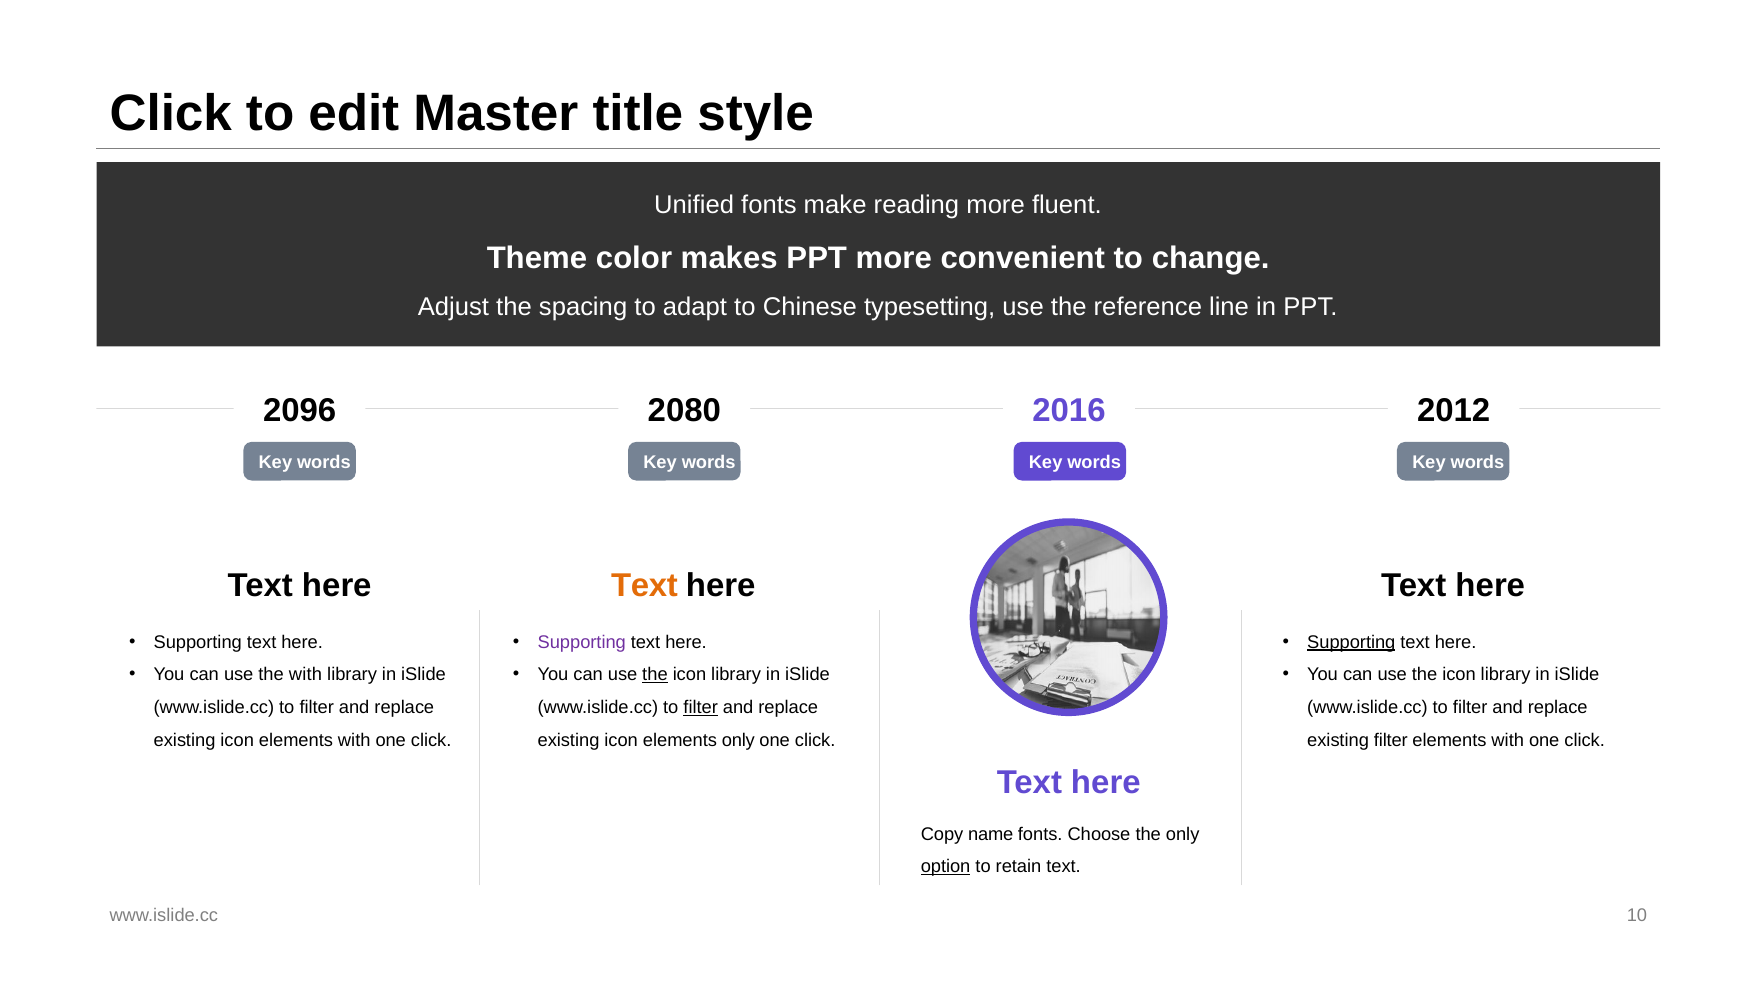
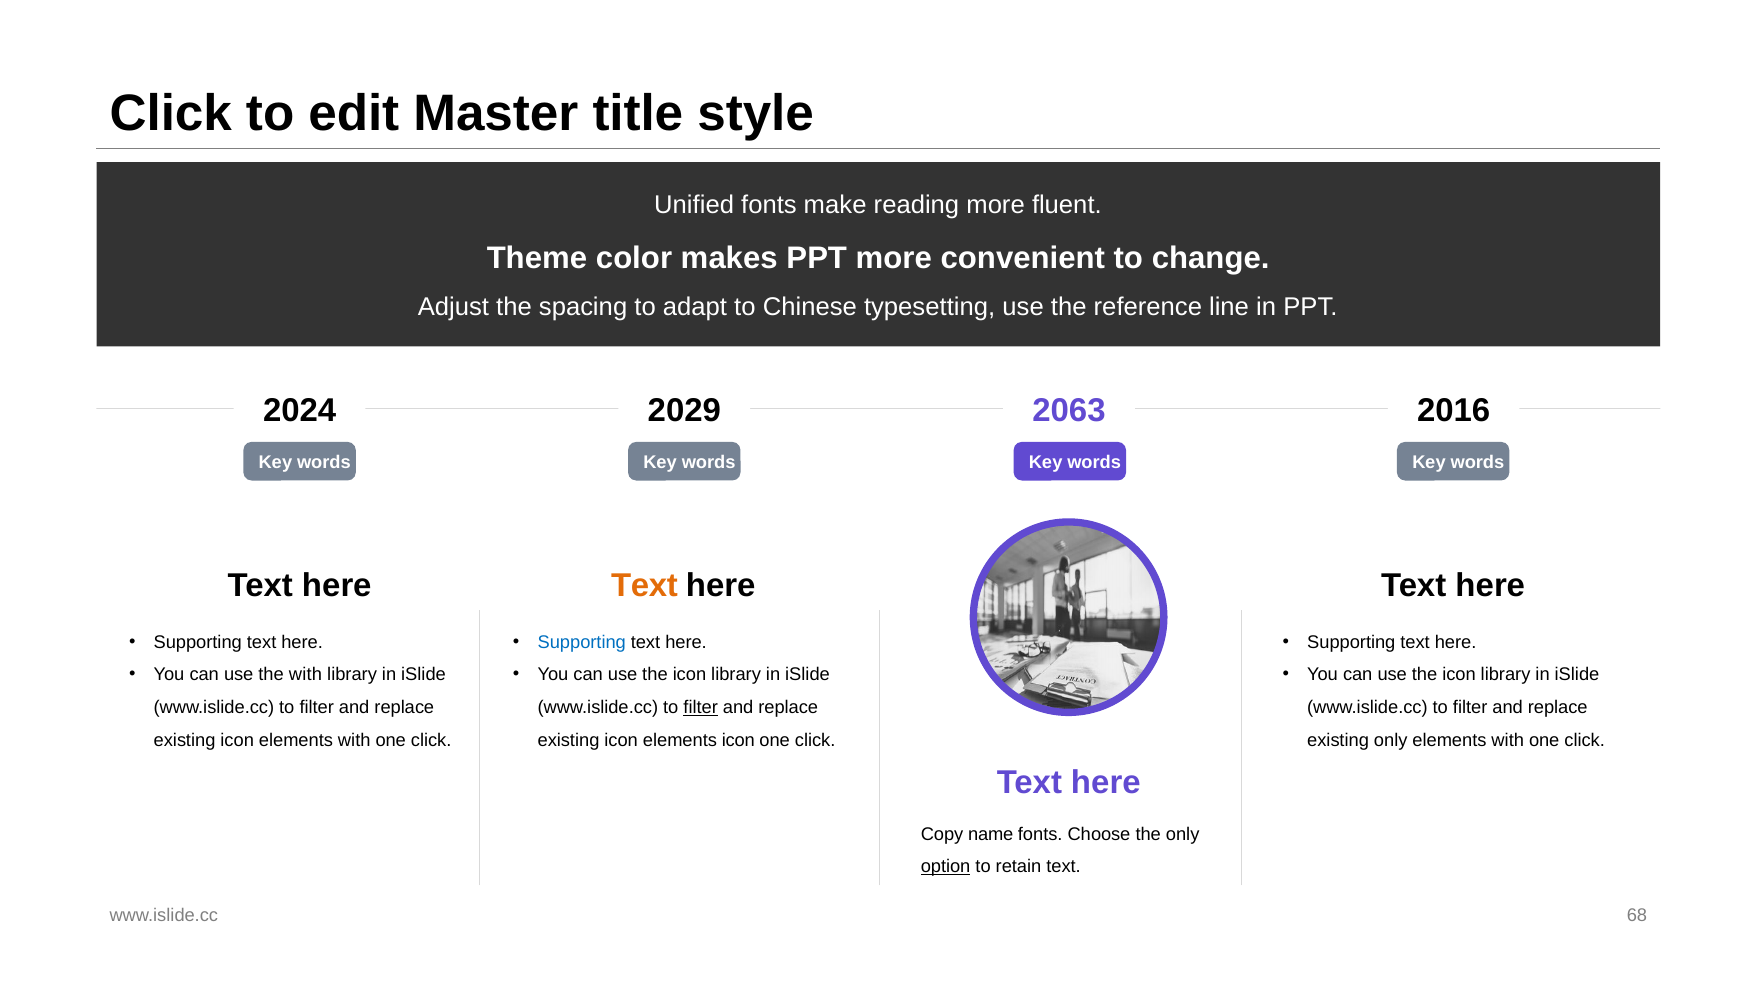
2096: 2096 -> 2024 (300, 410)
2080: 2080 -> 2029 (684, 410)
2016: 2016 -> 2063 (1069, 410)
2012: 2012 -> 2016 (1454, 410)
Supporting colour: purple -> blue (582, 642)
Supporting underline: present -> none (1351, 642)
the underline: present -> none (655, 675)
elements only: only -> icon (738, 741)
existing filter: filter -> only (1391, 741)
10: 10 -> 68 (1637, 915)
